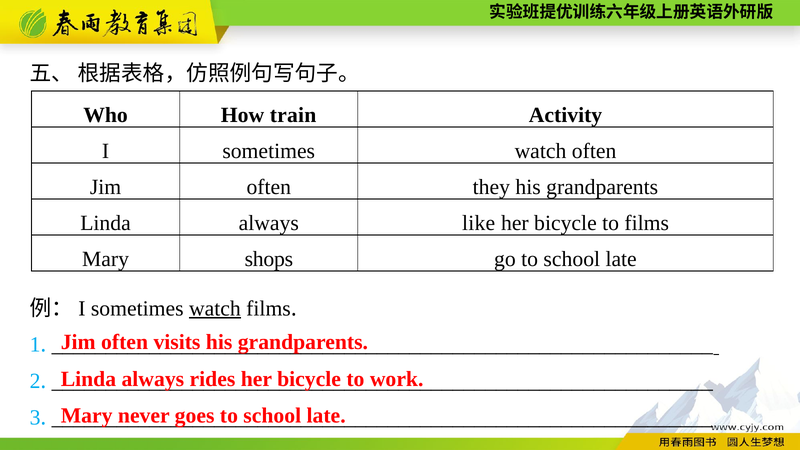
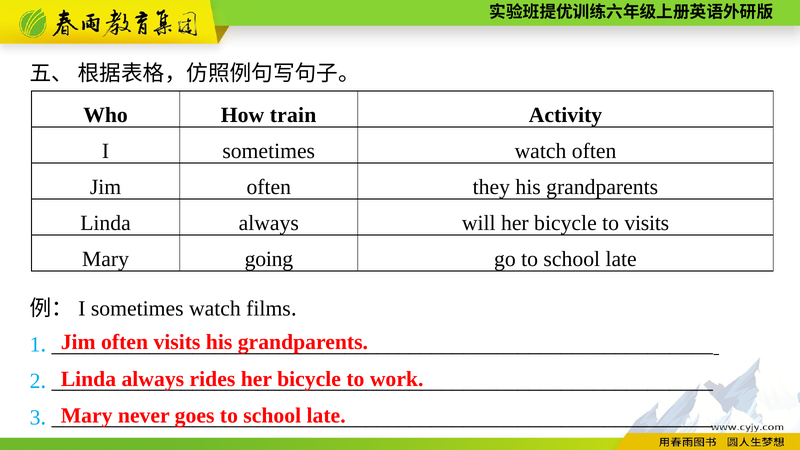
like: like -> will (479, 223)
to films: films -> visits (647, 223)
shops: shops -> going (269, 259)
watch underline: present -> none (215, 308)
